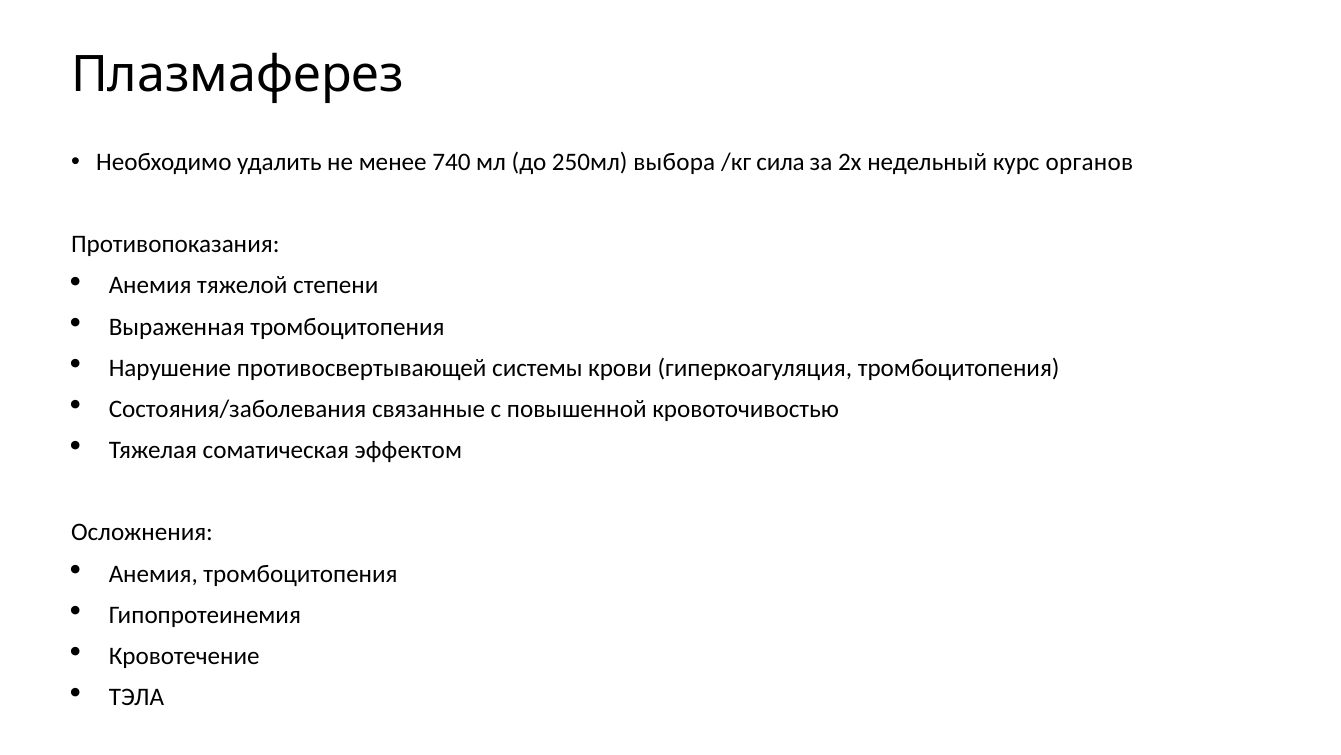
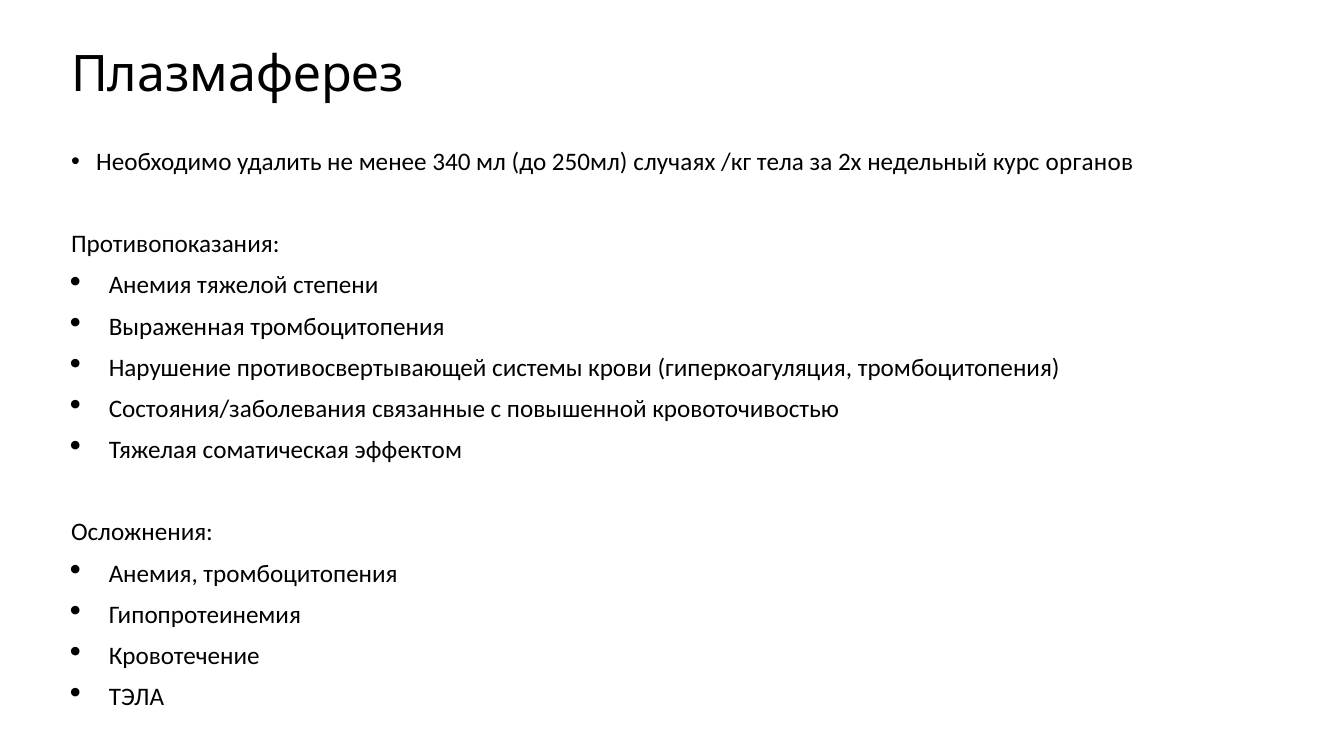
740: 740 -> 340 (452, 162)
выбора: выбора -> случаях (674, 162)
сила: сила -> тела (780, 162)
